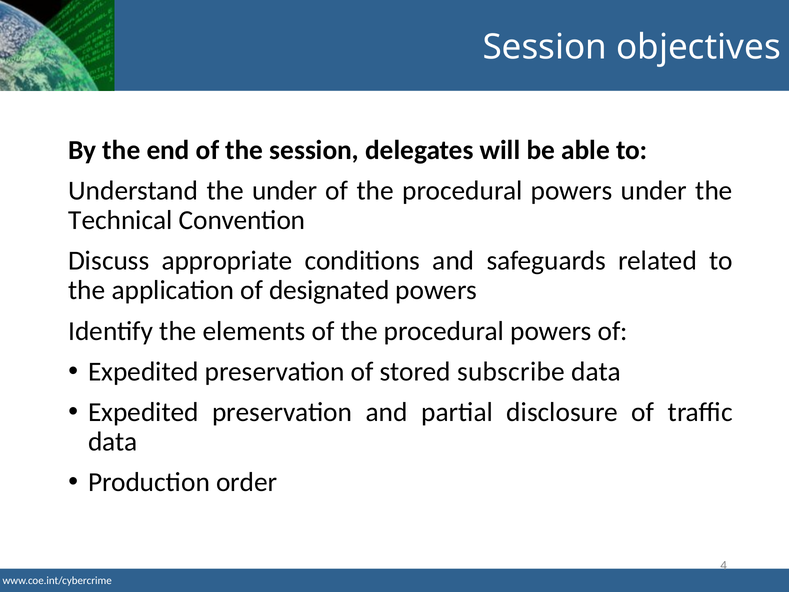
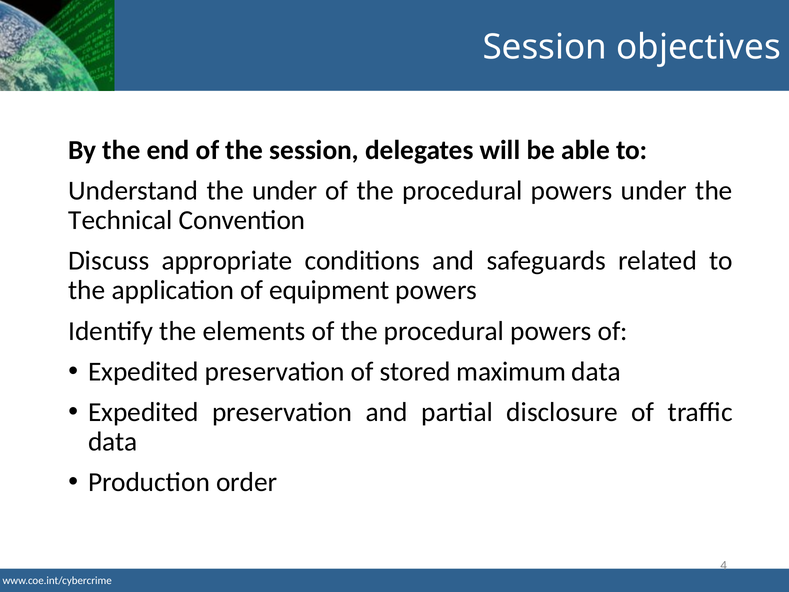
designated: designated -> equipment (329, 290)
subscribe: subscribe -> maximum (511, 371)
